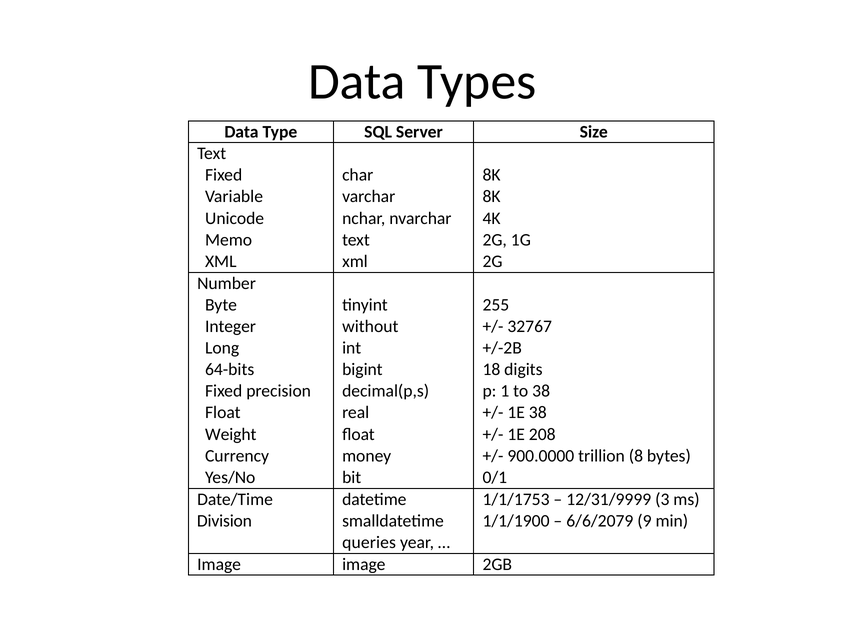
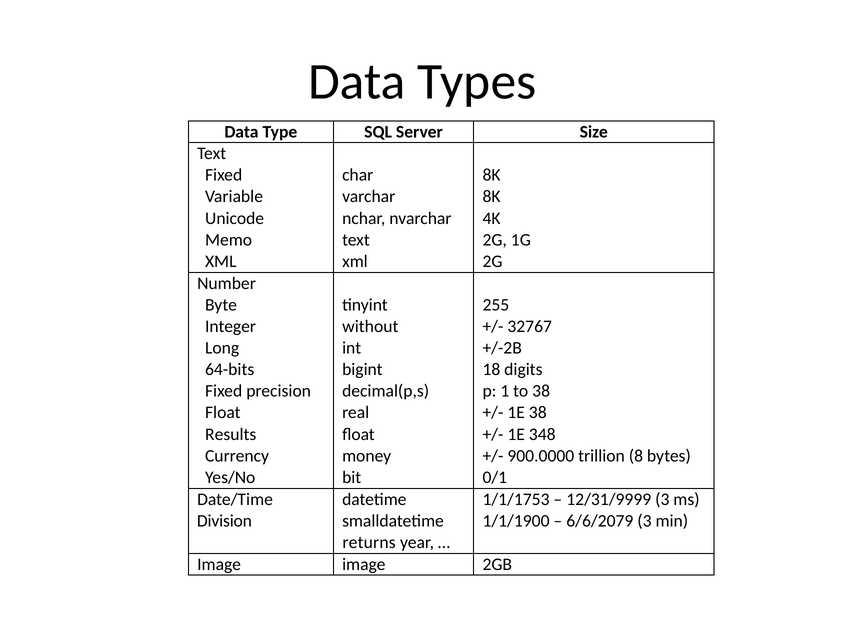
Weight: Weight -> Results (231, 434)
208: 208 -> 348 (542, 434)
6/6/2079 9: 9 -> 3 (644, 521)
queries: queries -> returns (369, 542)
